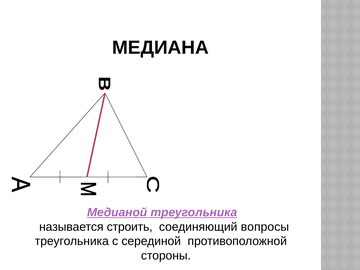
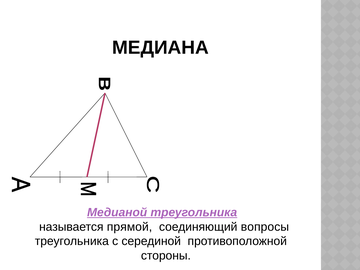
строить: строить -> прямой (130, 227)
